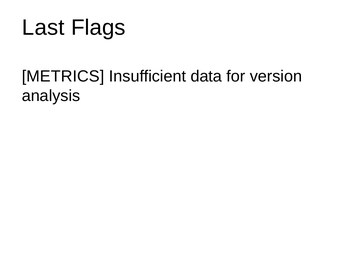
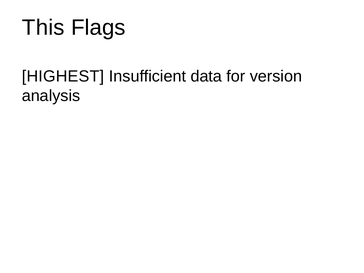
Last: Last -> This (43, 28)
METRICS: METRICS -> HIGHEST (63, 76)
